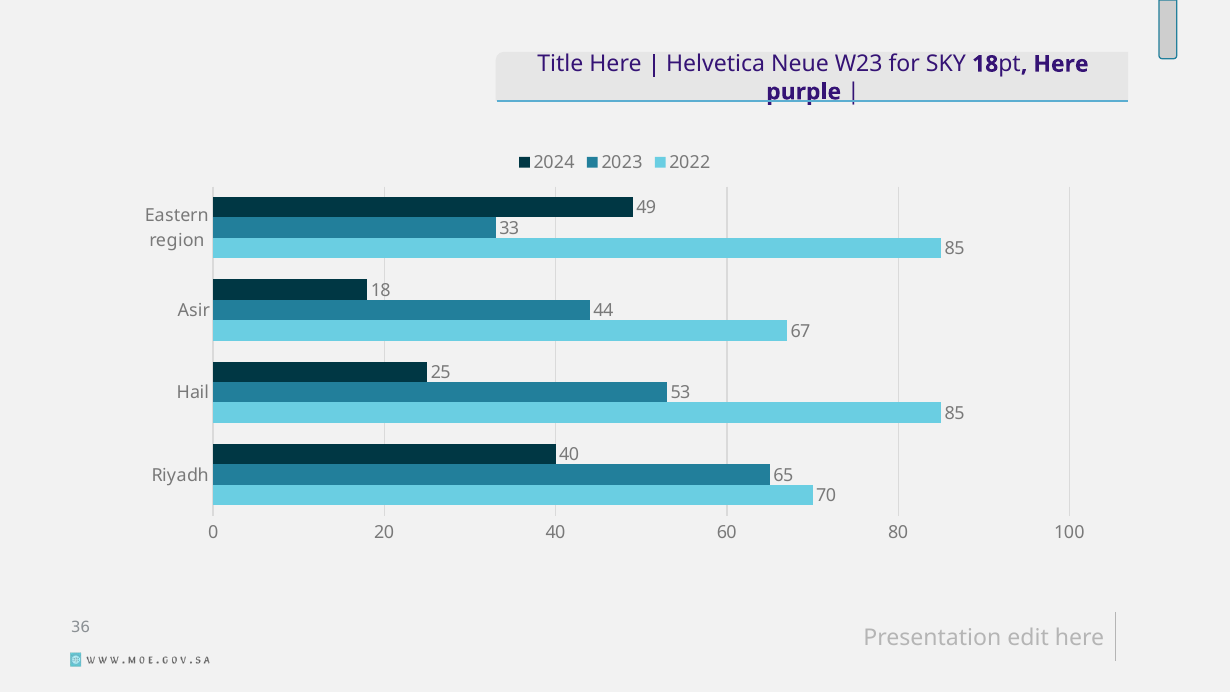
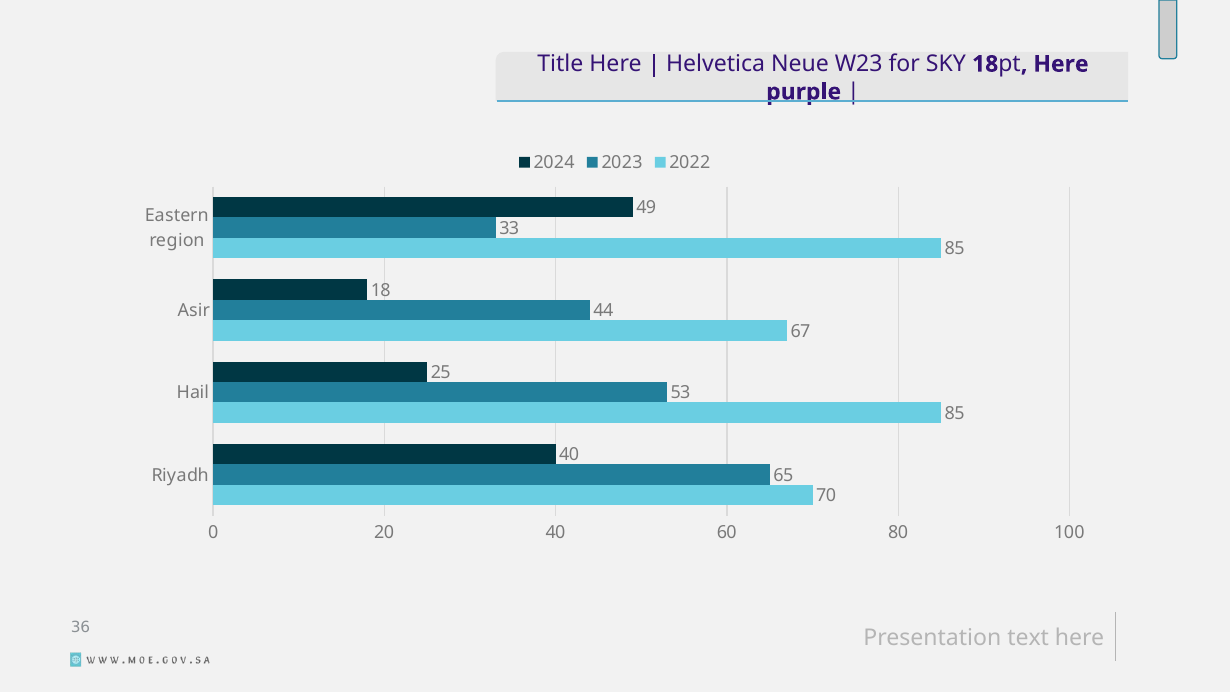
edit: edit -> text (1028, 637)
